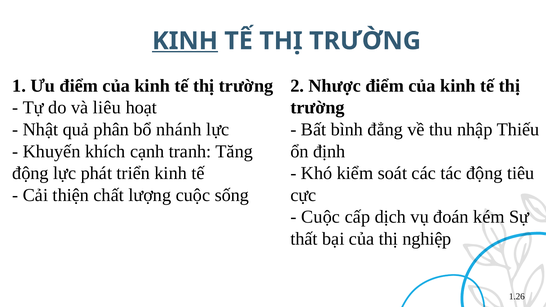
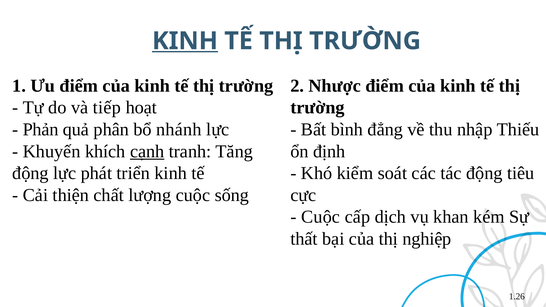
liêu: liêu -> tiếp (107, 108)
Nhật: Nhật -> Phản (41, 130)
cạnh underline: none -> present (147, 151)
đoán: đoán -> khan (451, 217)
